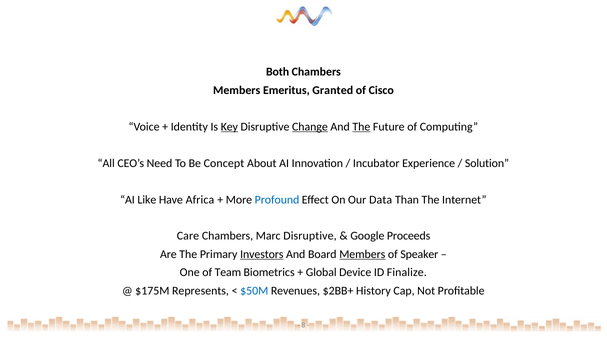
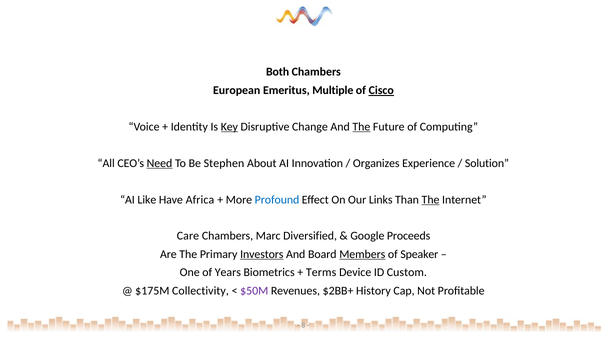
Members: Members -> European (237, 90)
Granted: Granted -> Multiple (333, 90)
Cisco underline: none -> present (381, 90)
Change underline: present -> none (310, 127)
Need underline: none -> present (160, 163)
Concept: Concept -> Stephen (224, 163)
Incubator: Incubator -> Organizes (376, 163)
Data: Data -> Links (381, 200)
The underline: none -> present (431, 200)
Marc Disruptive: Disruptive -> Diversified (310, 236)
Team: Team -> Years (228, 273)
Global: Global -> Terms (321, 273)
Finalize: Finalize -> Custom (407, 273)
Represents: Represents -> Collectivity (200, 291)
$50M colour: blue -> purple (254, 291)
